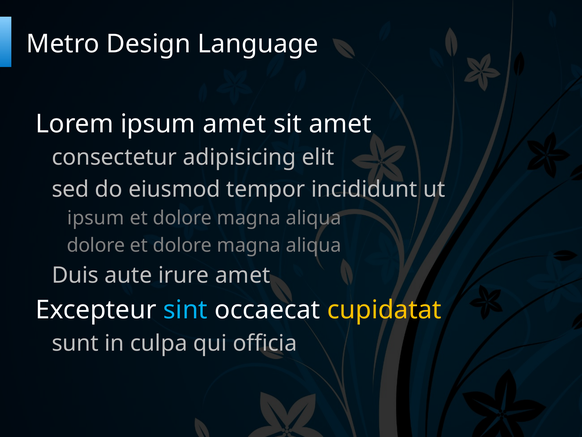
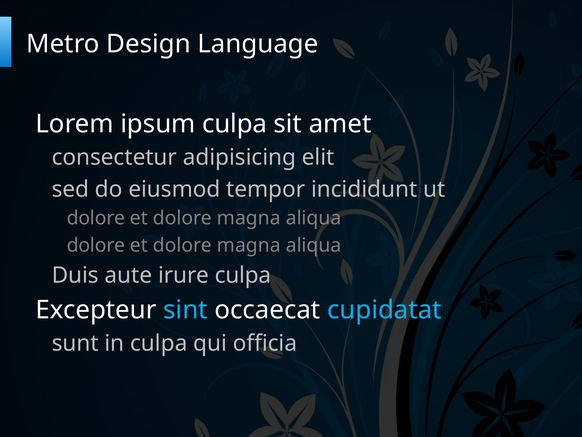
ipsum amet: amet -> culpa (235, 124)
ipsum: ipsum -> dolore (96, 218)
irure amet: amet -> culpa (243, 275)
cupidatat colour: yellow -> light blue (384, 310)
